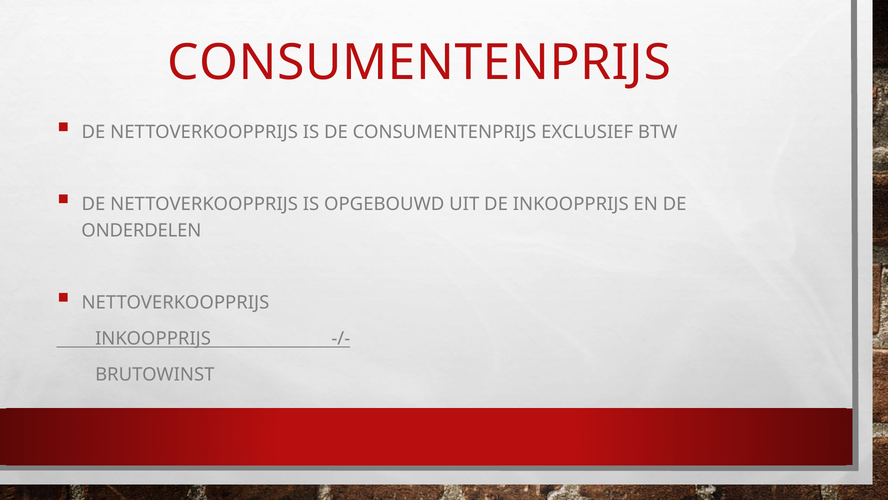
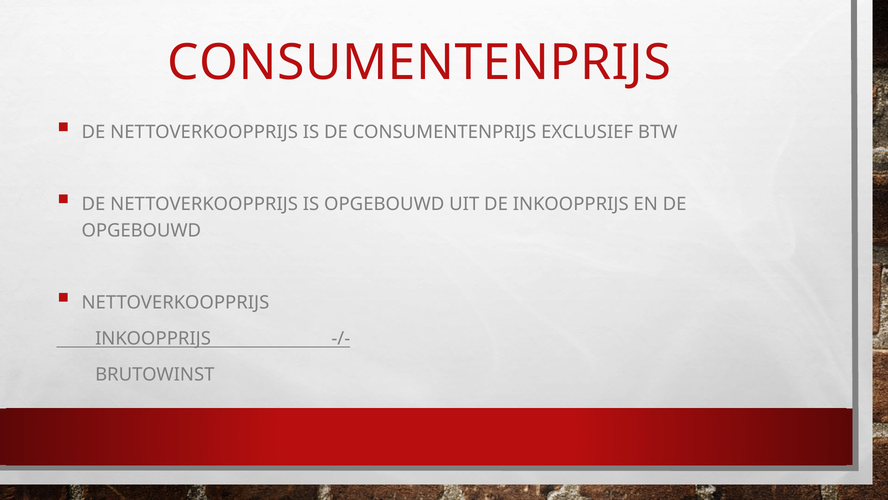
ONDERDELEN: ONDERDELEN -> OPGEBOUWD (141, 230)
